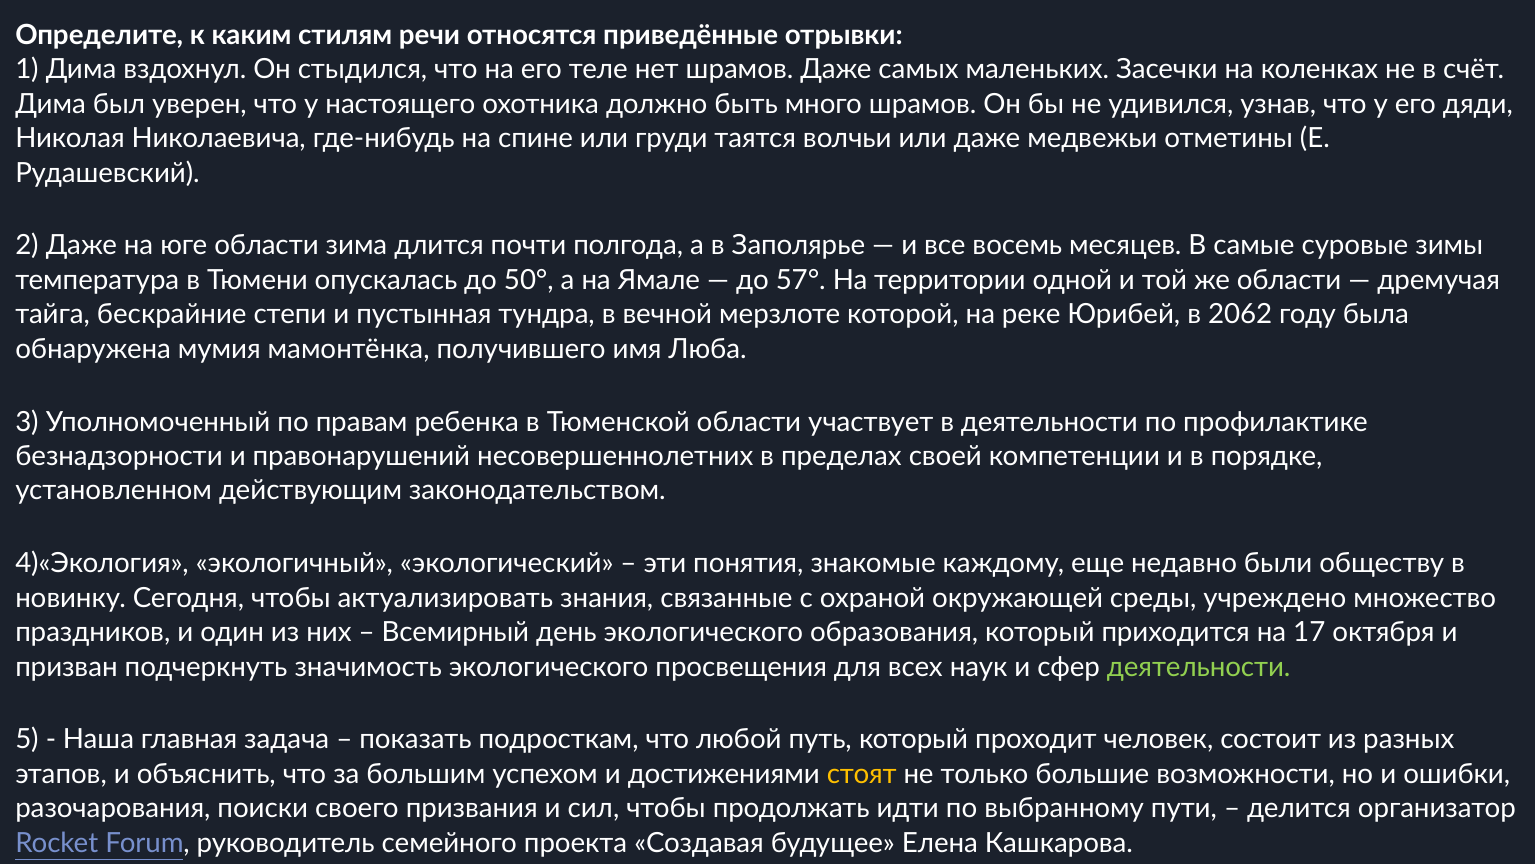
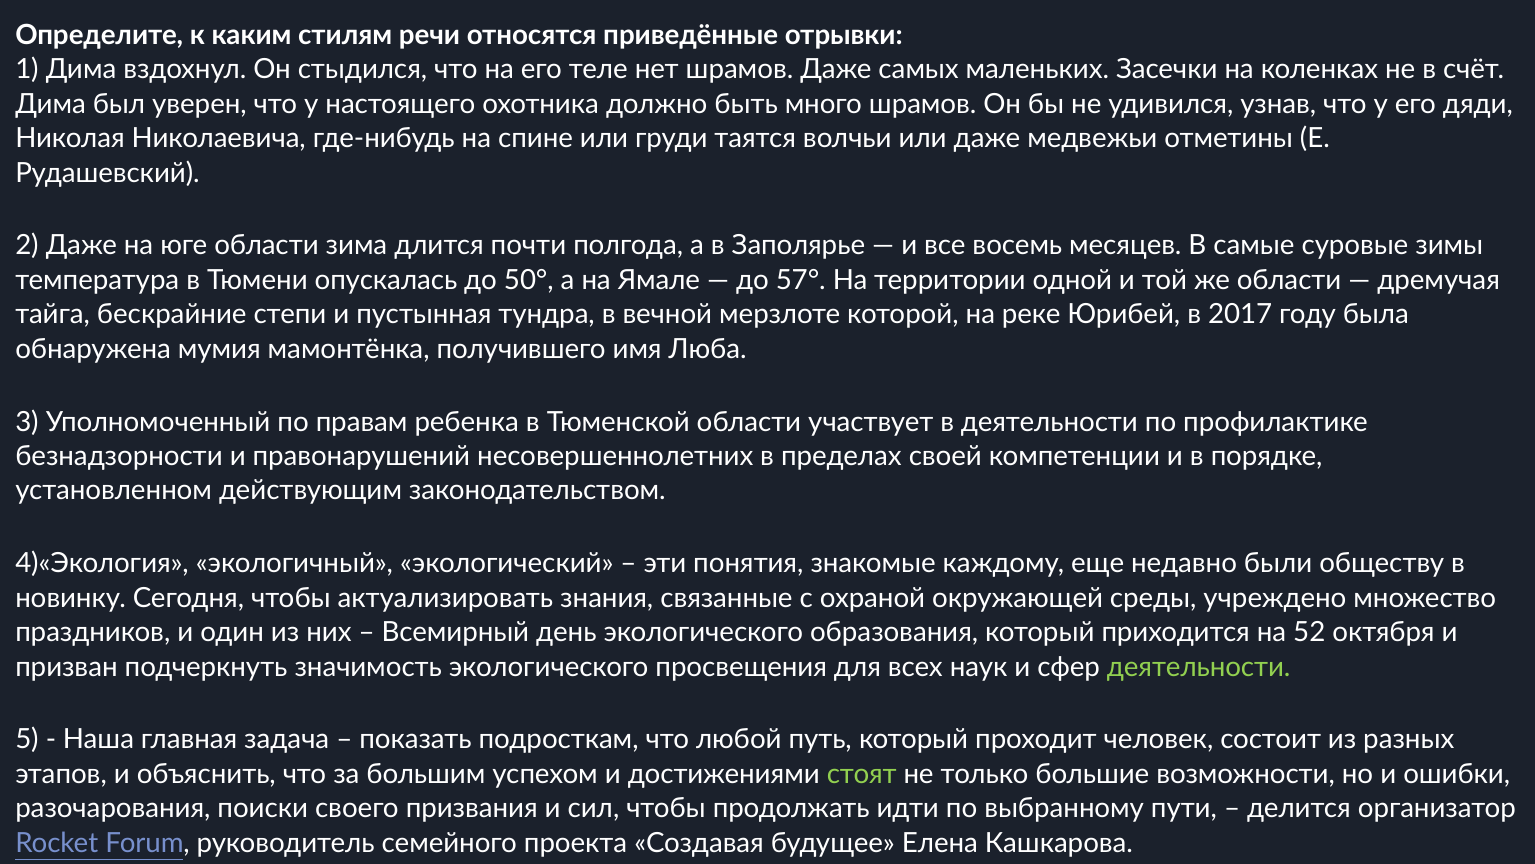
2062: 2062 -> 2017 (1240, 314)
17: 17 -> 52 (1309, 632)
стоят colour: yellow -> light green (862, 774)
